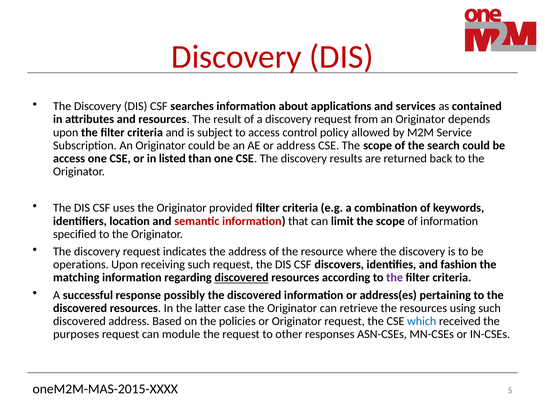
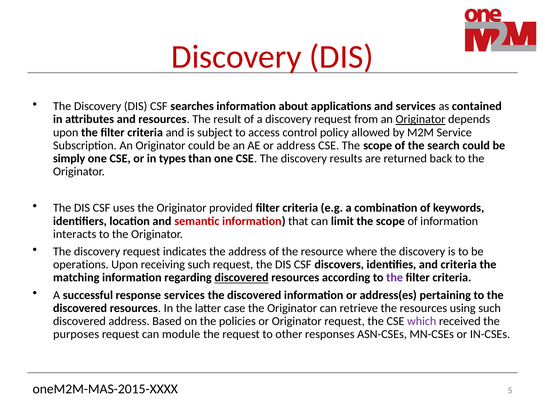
Originator underline: none -> present (420, 119)
access: access -> simply (69, 158)
listed: listed -> types (172, 158)
specified: specified -> interacts (75, 234)
and fashion: fashion -> criteria (459, 264)
response possibly: possibly -> services (184, 295)
which colour: blue -> purple (422, 321)
